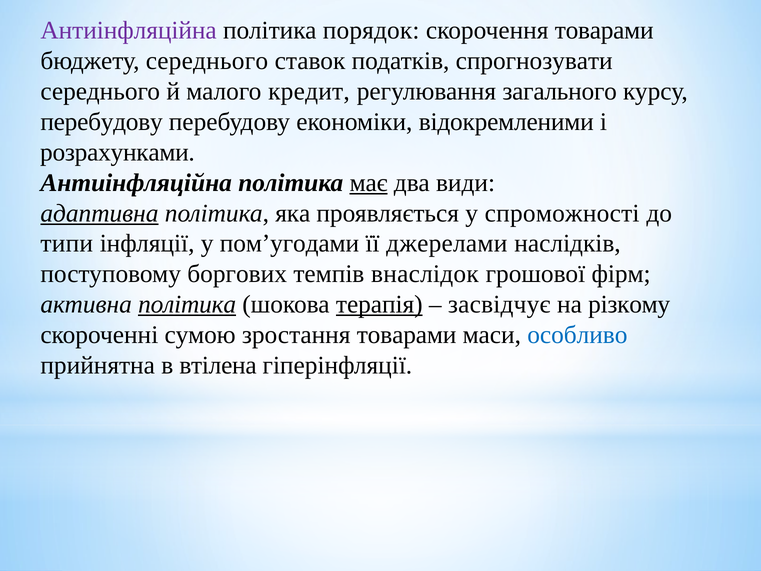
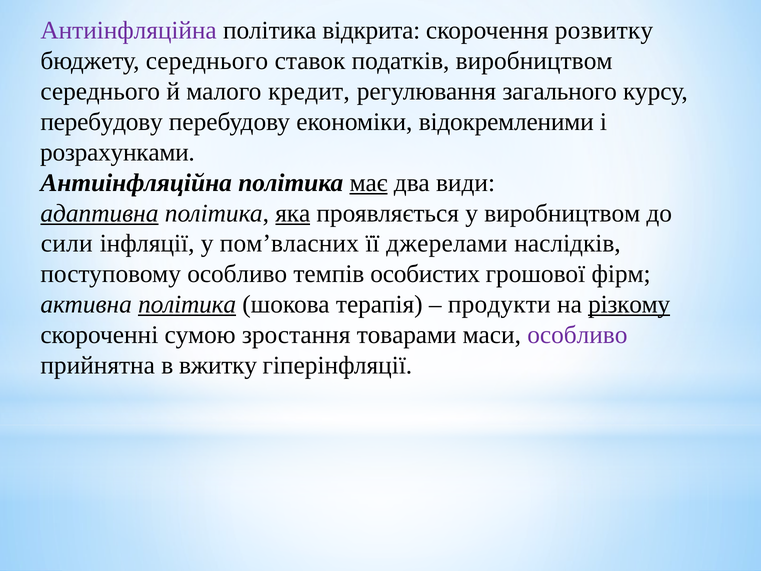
порядок: порядок -> відкрита (371, 30)
скорочення товарами: товарами -> розвитку (604, 30)
податків спрогнозувати: спрогнозувати -> виробництвом (534, 61)
яка underline: none -> present (293, 213)
у спроможності: спроможності -> виробництвом (562, 213)
типи: типи -> сили (67, 244)
пом’угодами: пом’угодами -> пом’власних (289, 244)
поступовому боргових: боргових -> особливо (237, 274)
внаслідок: внаслідок -> особистих (425, 274)
терапія underline: present -> none (379, 304)
засвідчує: засвідчує -> продукти (499, 304)
різкому underline: none -> present (629, 304)
особливо colour: blue -> purple (577, 335)
втілена: втілена -> вжитку (218, 365)
